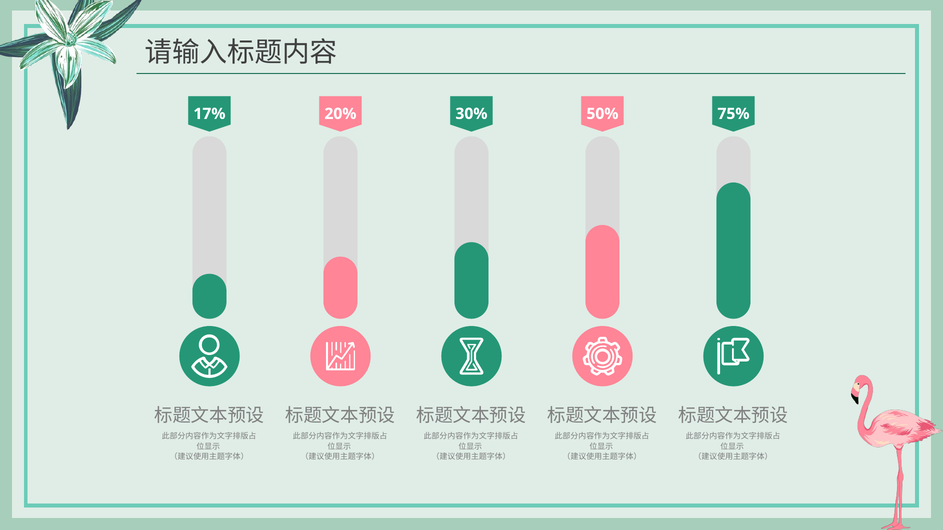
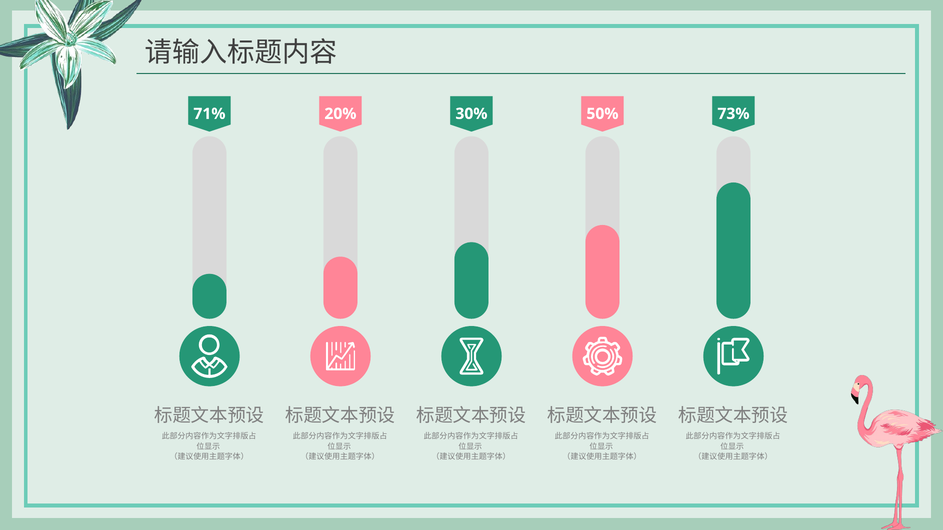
17%: 17% -> 71% (209, 114)
75%: 75% -> 73% (733, 114)
